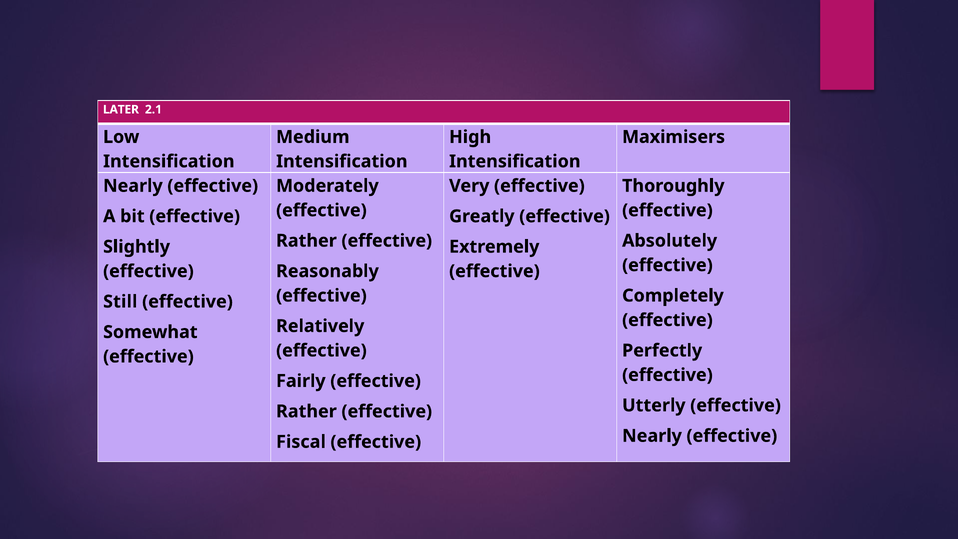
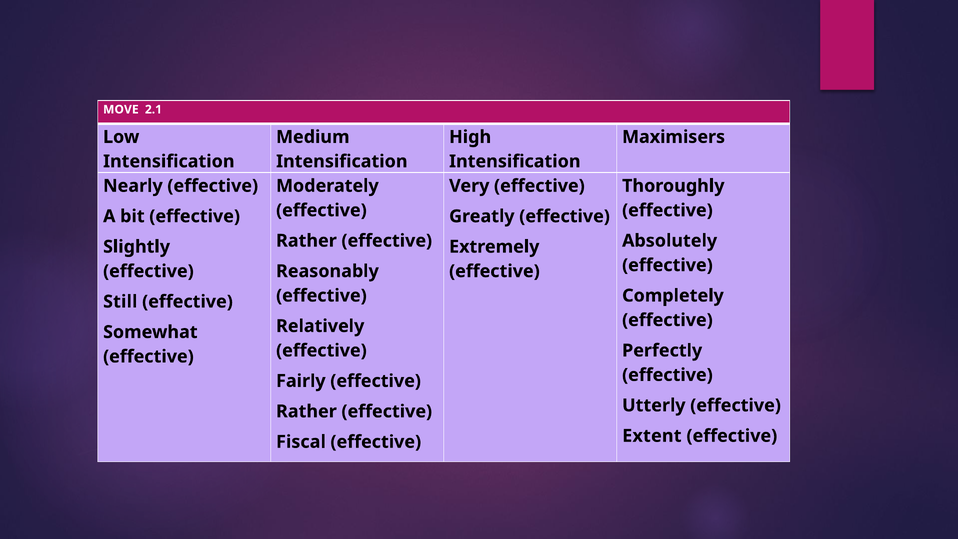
LATER: LATER -> MOVE (121, 109)
Nearly: Nearly -> Extent (652, 436)
